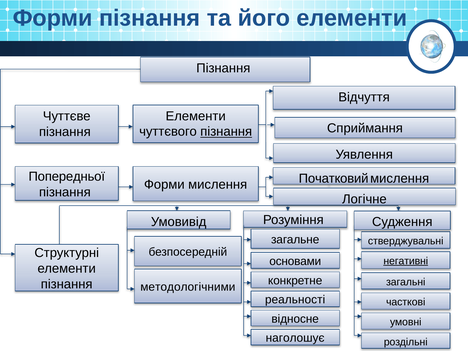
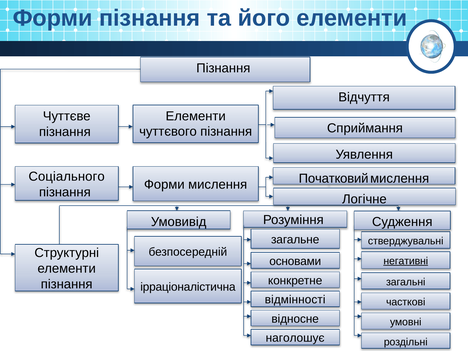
пізнання underline: present -> none (226, 132)
Попередньої: Попередньої -> Соціального (67, 177)
методологічними: методологічними -> ірраціоналістична (188, 287)
реальності: реальності -> відмінності (295, 300)
